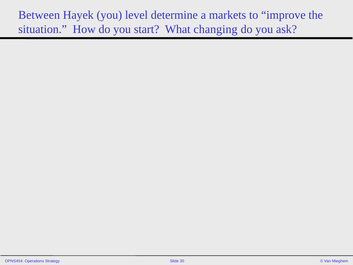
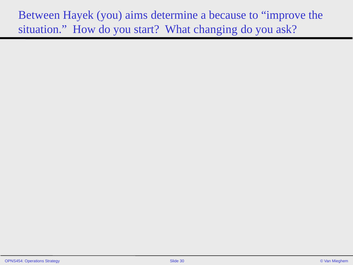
level: level -> aims (136, 15)
markets: markets -> because (228, 15)
